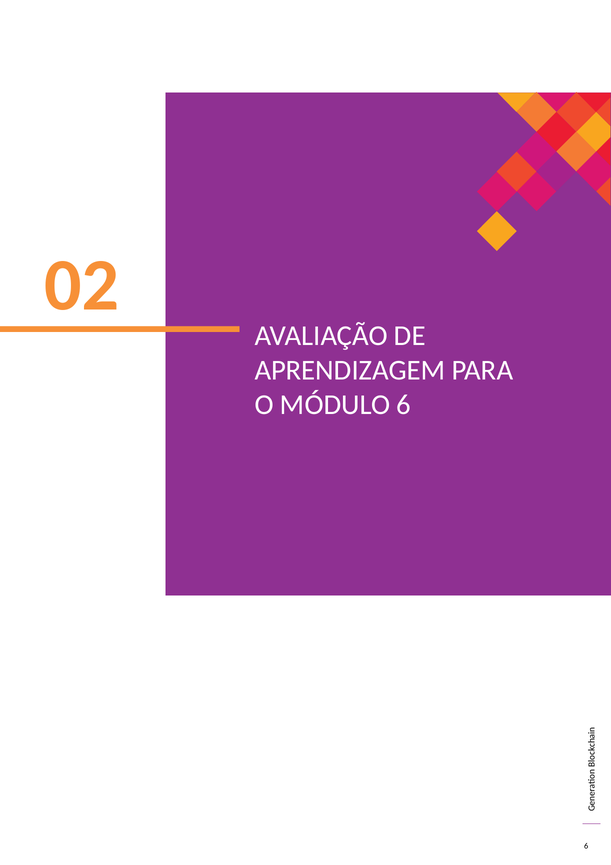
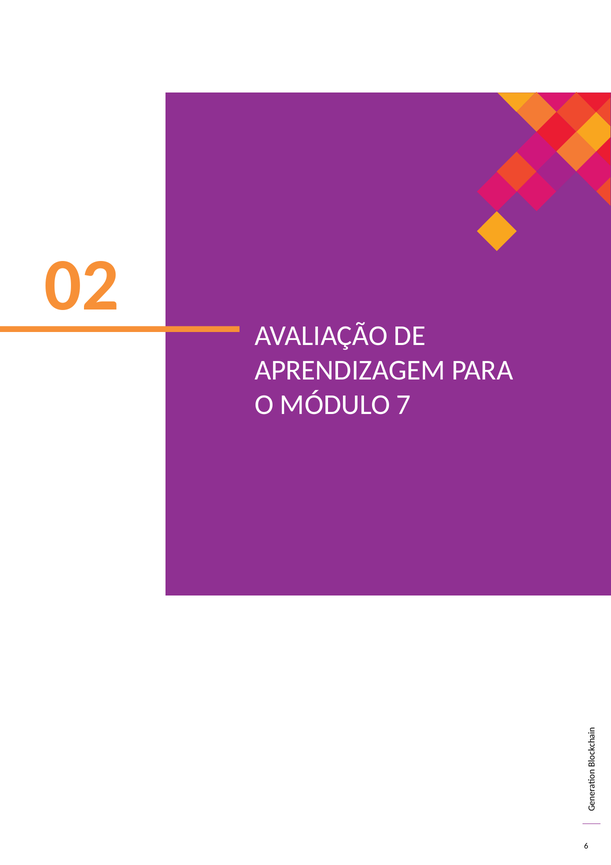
MÓDULO 6: 6 -> 7 (404, 404)
